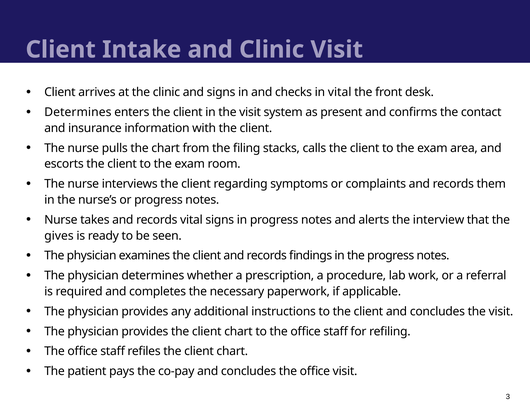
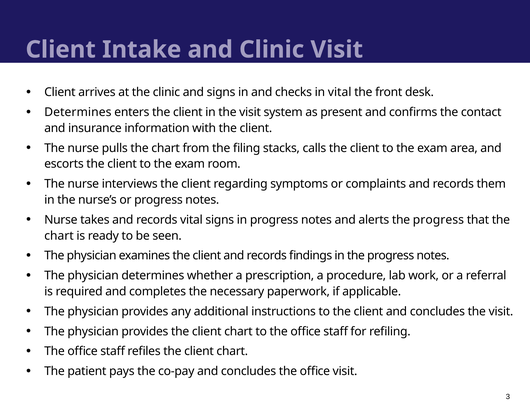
alerts the interview: interview -> progress (438, 220)
gives: gives -> chart (59, 235)
